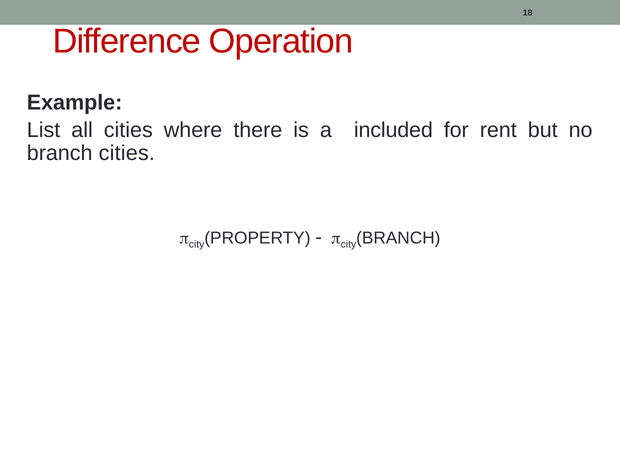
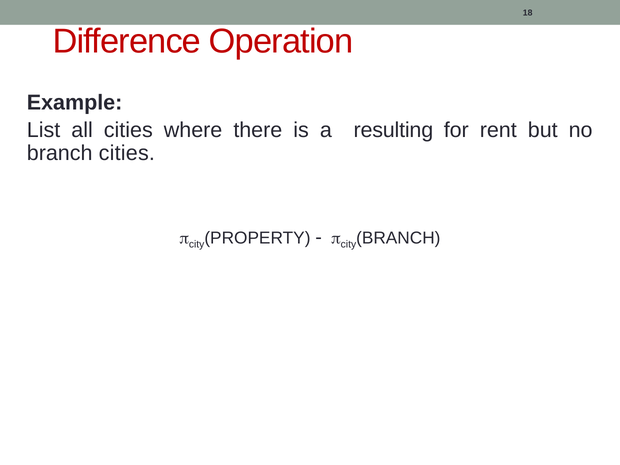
included: included -> resulting (393, 130)
